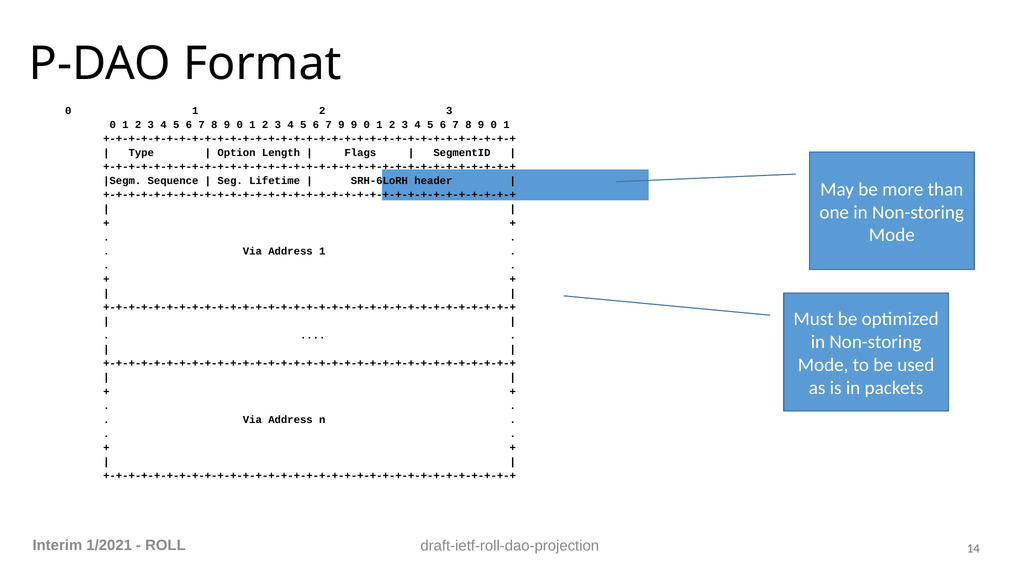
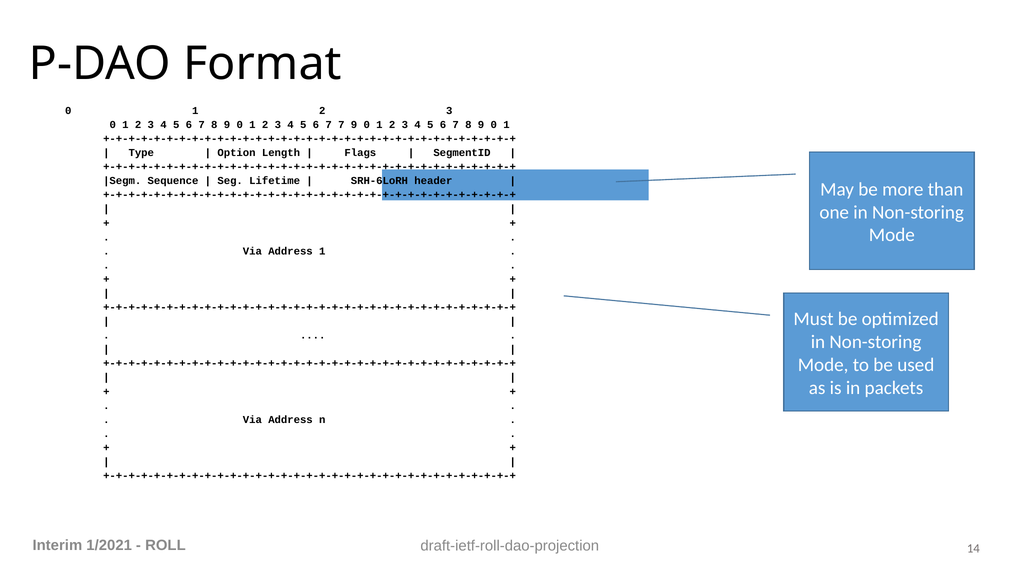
7 9: 9 -> 7 (341, 125)
